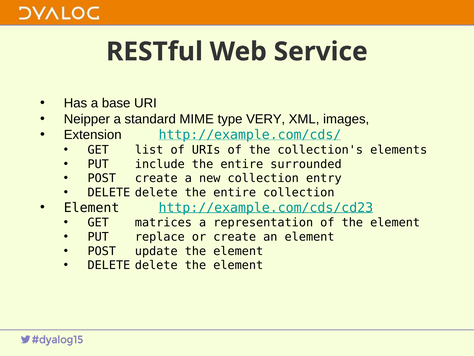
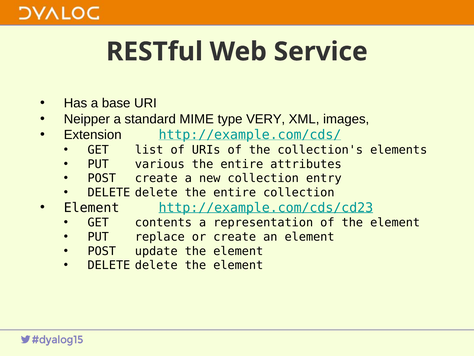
include: include -> various (160, 164)
surrounded: surrounded -> attributes (306, 164)
matrices: matrices -> contents (163, 222)
